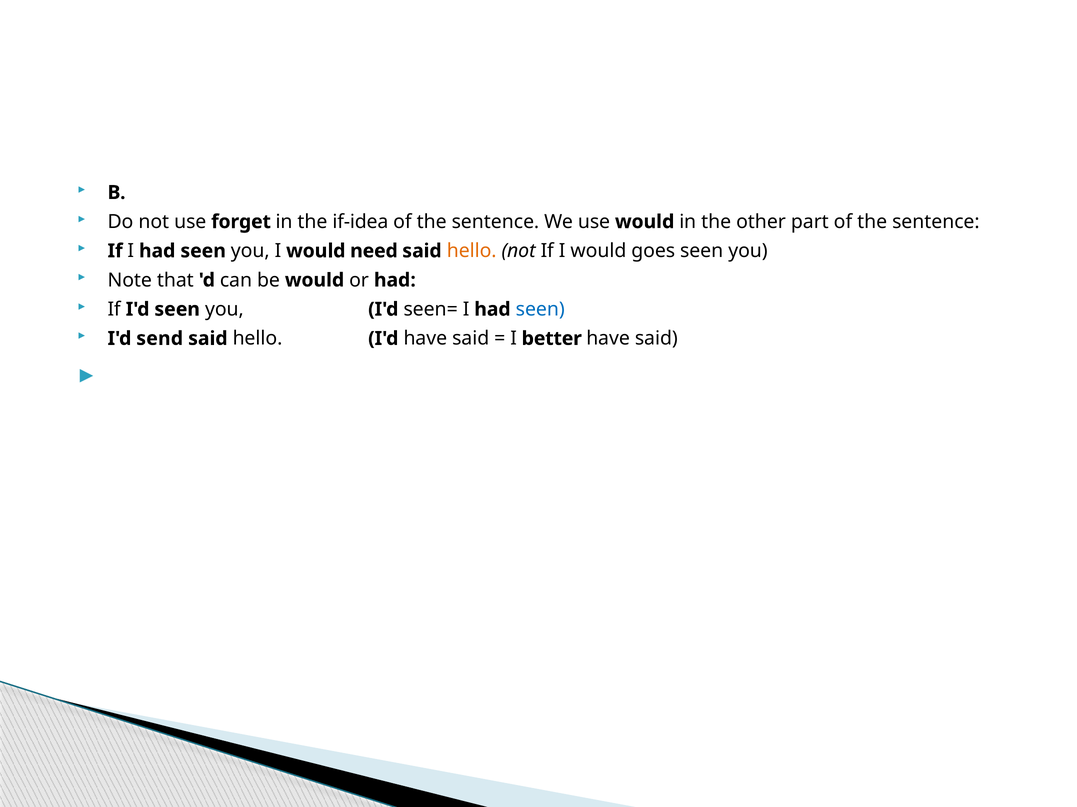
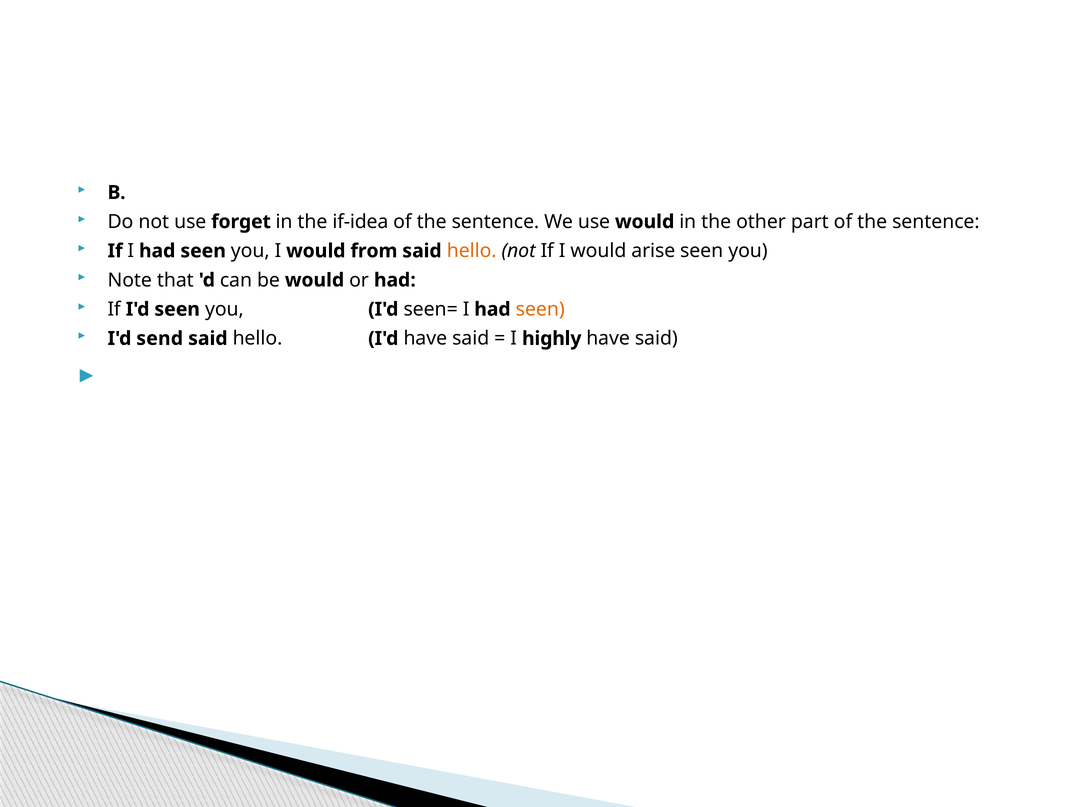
need: need -> from (374, 251)
goes: goes -> arise (653, 251)
seen colour: blue -> orange (540, 310)
better: better -> highly (552, 339)
